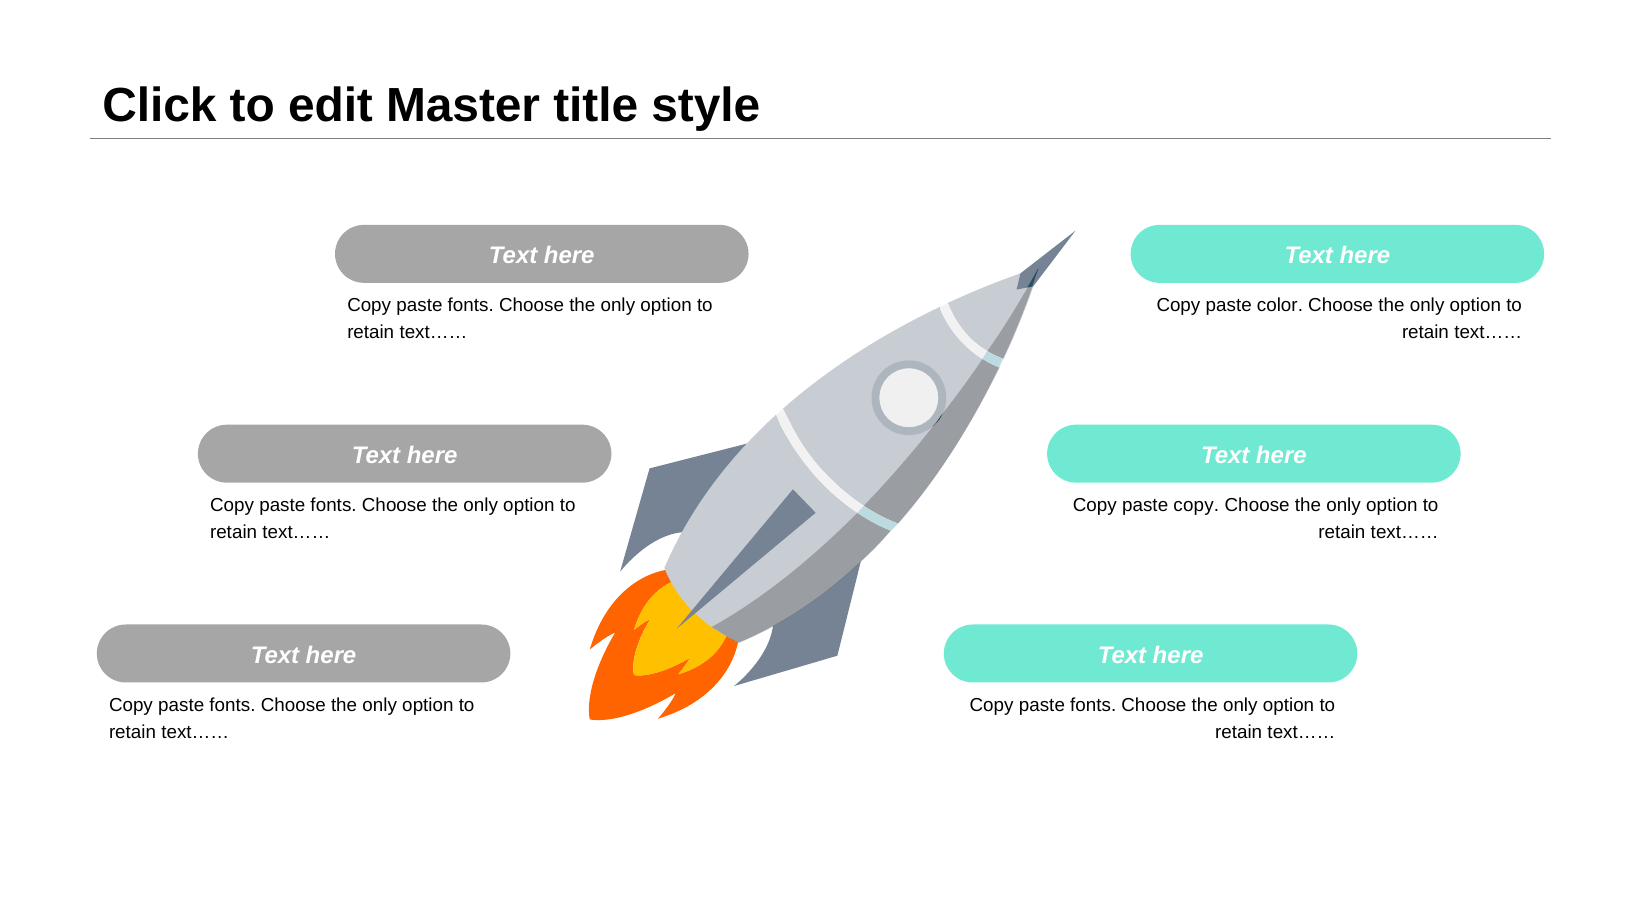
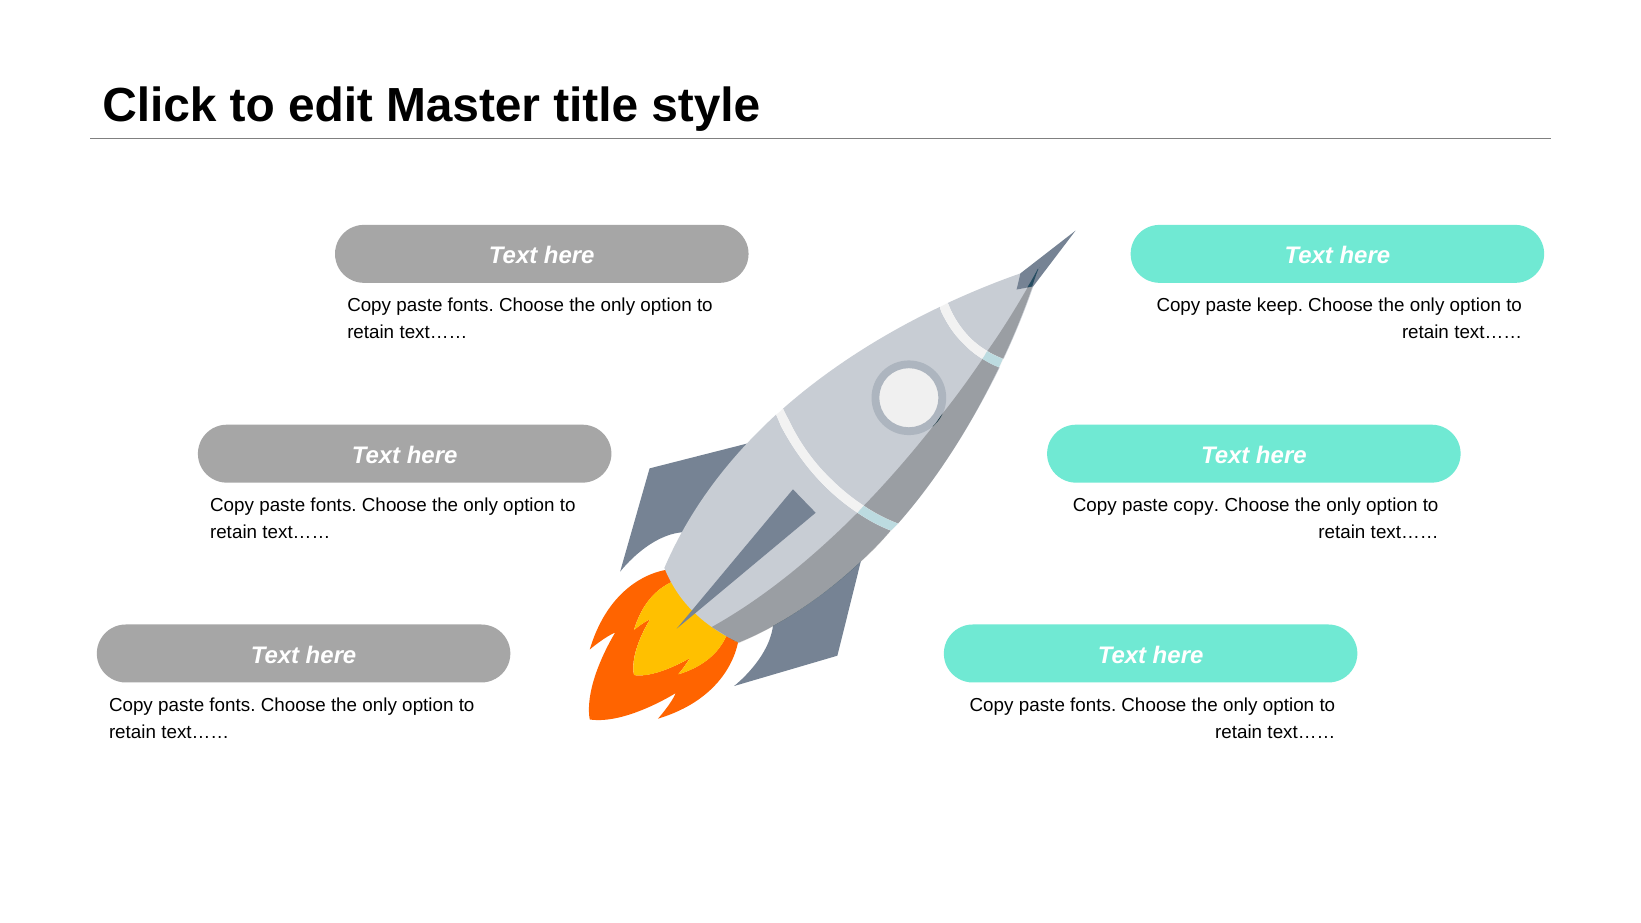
color: color -> keep (1280, 305)
